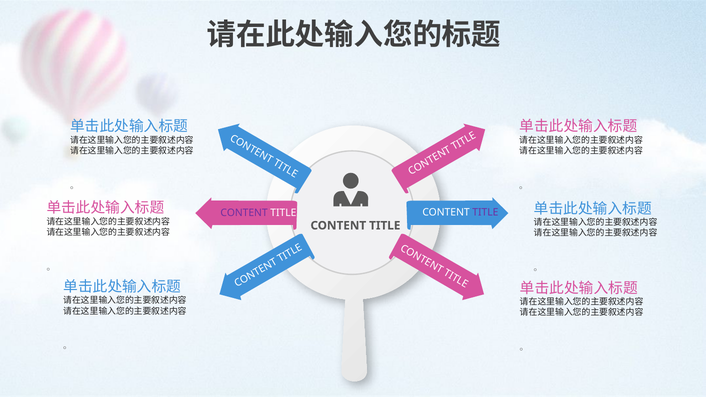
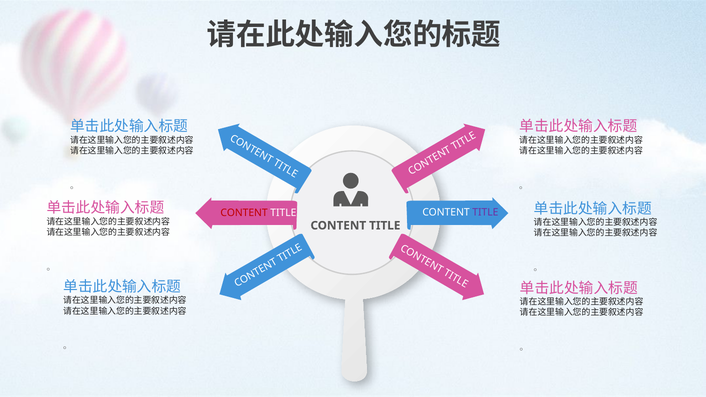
CONTENT colour: purple -> red (244, 213)
